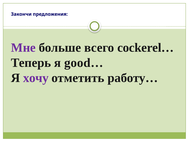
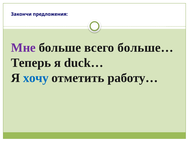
cockerel…: cockerel… -> больше… (145, 48)
good…: good… -> duck… (84, 63)
хочу colour: purple -> blue (36, 78)
